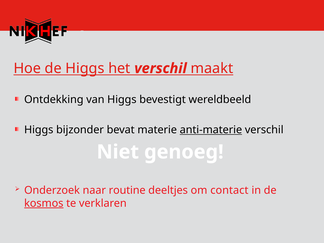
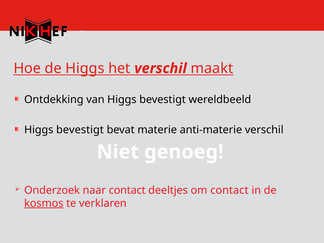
bijzonder: bijzonder -> bevestigt (80, 130)
anti-materie underline: present -> none (211, 130)
naar routine: routine -> contact (127, 190)
